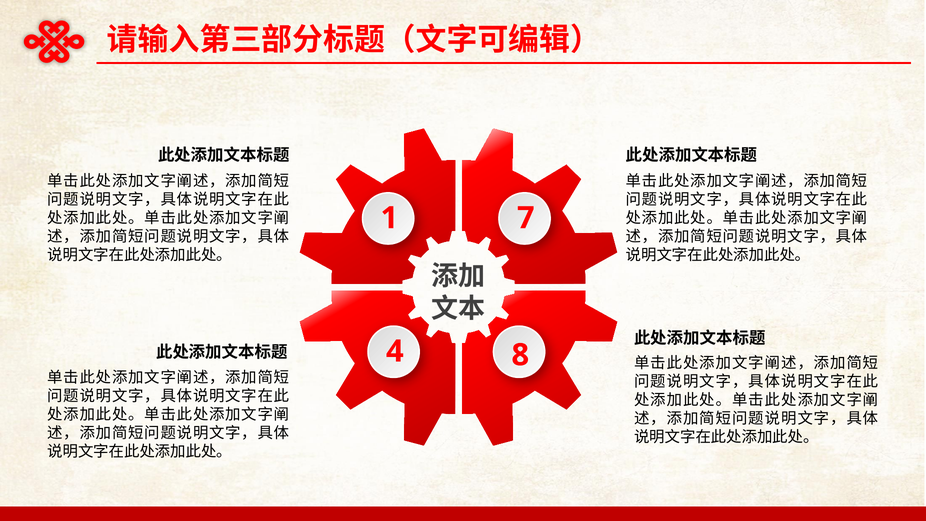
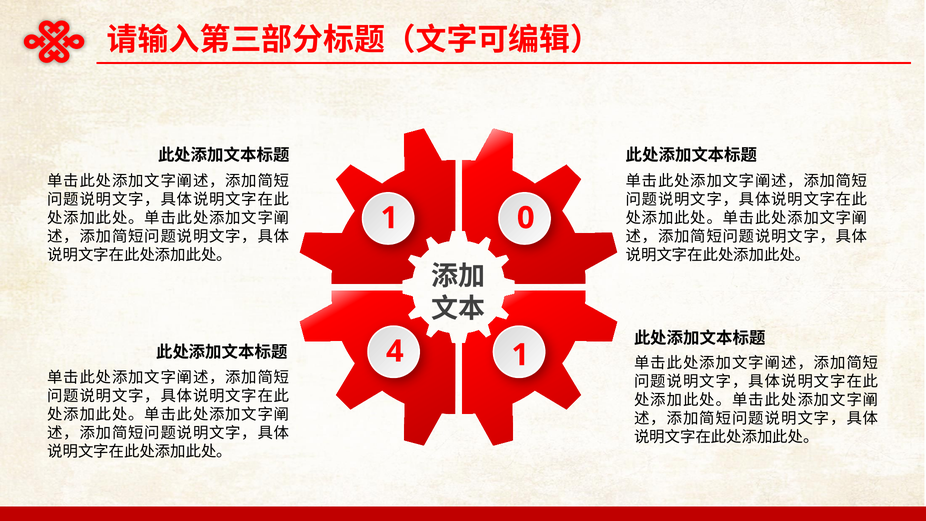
7: 7 -> 0 (526, 218)
4 8: 8 -> 1 (520, 355)
